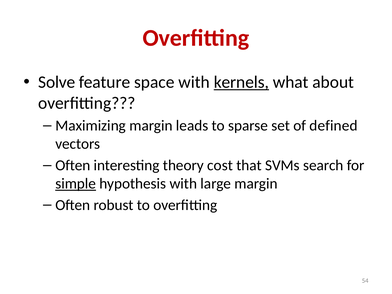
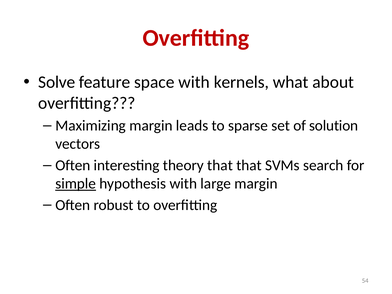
kernels underline: present -> none (241, 82)
defined: defined -> solution (334, 126)
theory cost: cost -> that (220, 165)
